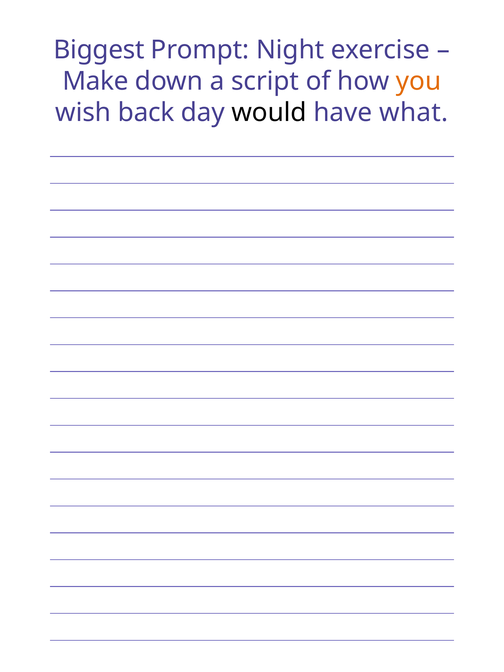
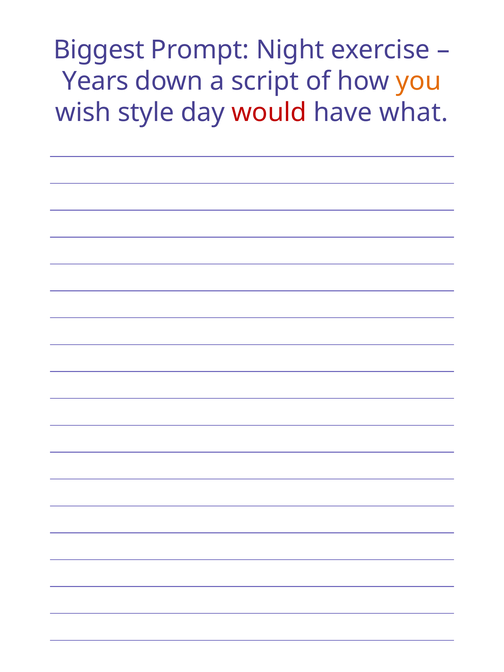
Make: Make -> Years (96, 81)
back: back -> style (146, 113)
would colour: black -> red (269, 113)
